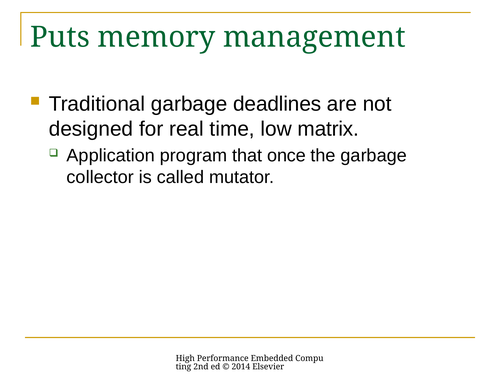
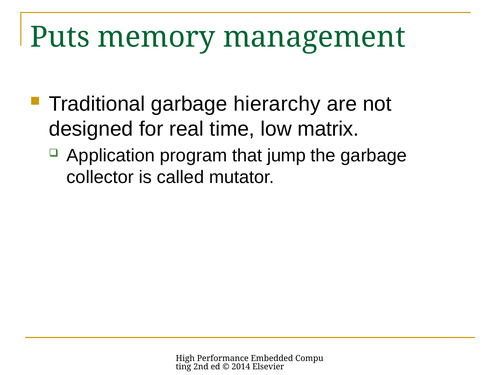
deadlines: deadlines -> hierarchy (277, 104)
once: once -> jump (286, 156)
